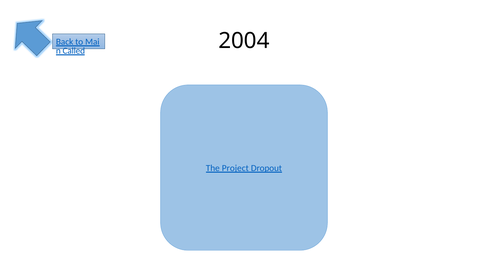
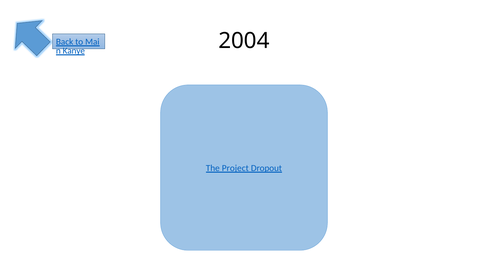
Called: Called -> Kanye (74, 51)
